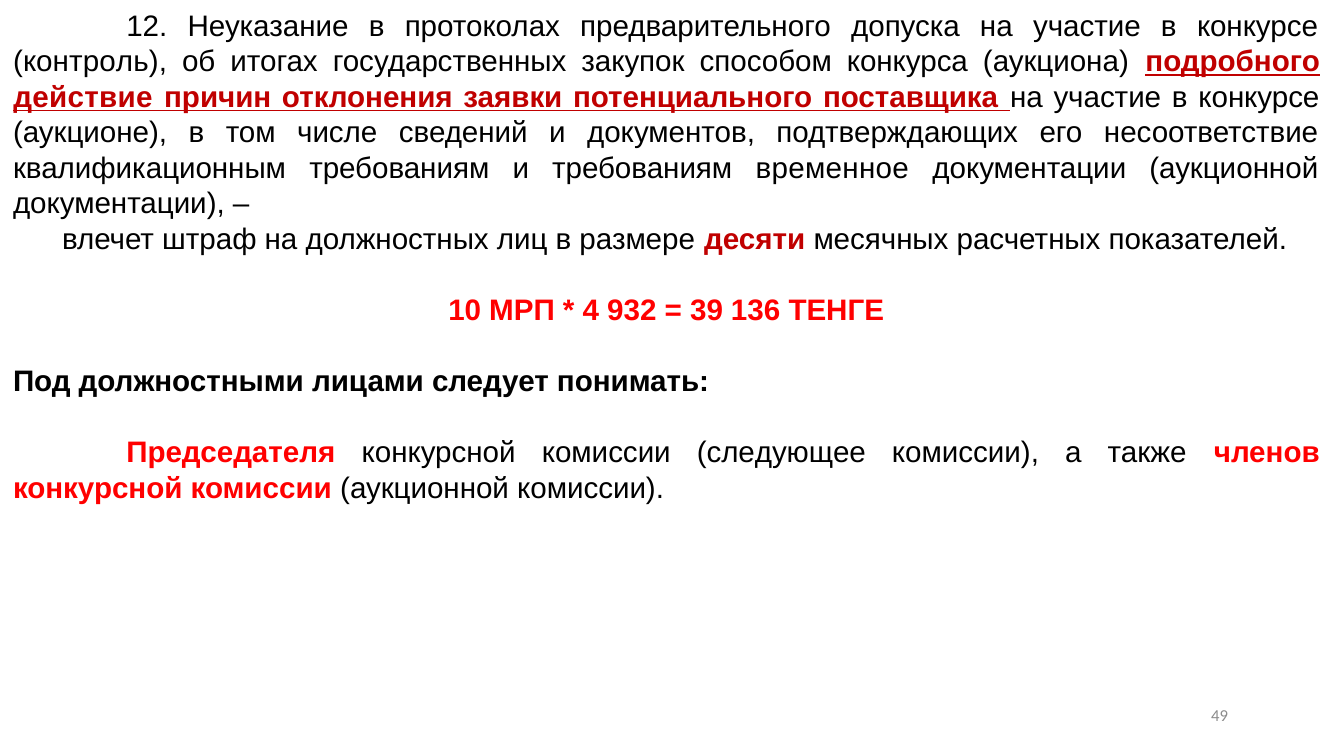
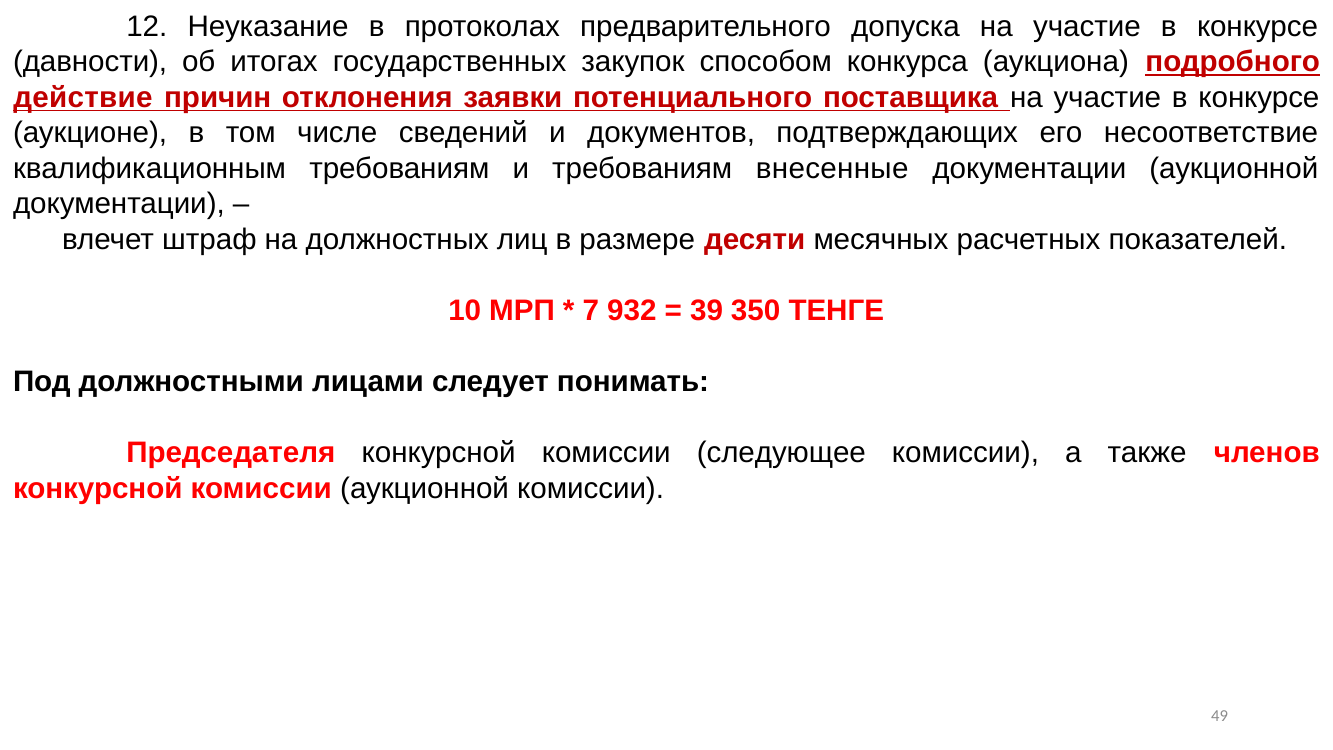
контроль: контроль -> давности (90, 62)
временное: временное -> внесенные (832, 168)
4: 4 -> 7 (591, 311)
136: 136 -> 350 (756, 311)
